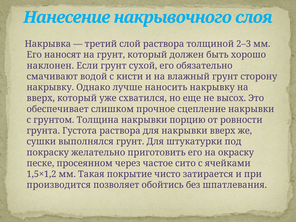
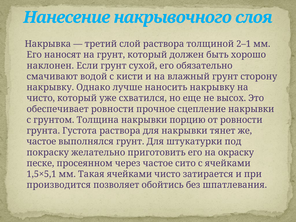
2–3: 2–3 -> 2–1 (244, 44)
вверх: вверх -> чисто (41, 98)
обеспечивает слишком: слишком -> ровности (112, 109)
накрывки вверх: вверх -> тянет (223, 131)
сушки: сушки -> частое (41, 142)
1,5×1,2: 1,5×1,2 -> 1,5×5,1 (41, 174)
Такая покрытие: покрытие -> ячейками (129, 174)
